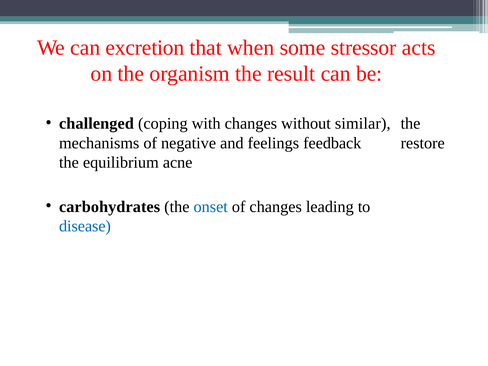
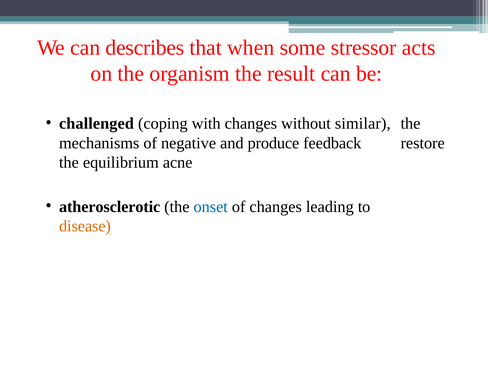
excretion: excretion -> describes (145, 48)
feelings: feelings -> produce (273, 143)
carbohydrates: carbohydrates -> atherosclerotic (110, 207)
disease colour: blue -> orange (85, 226)
